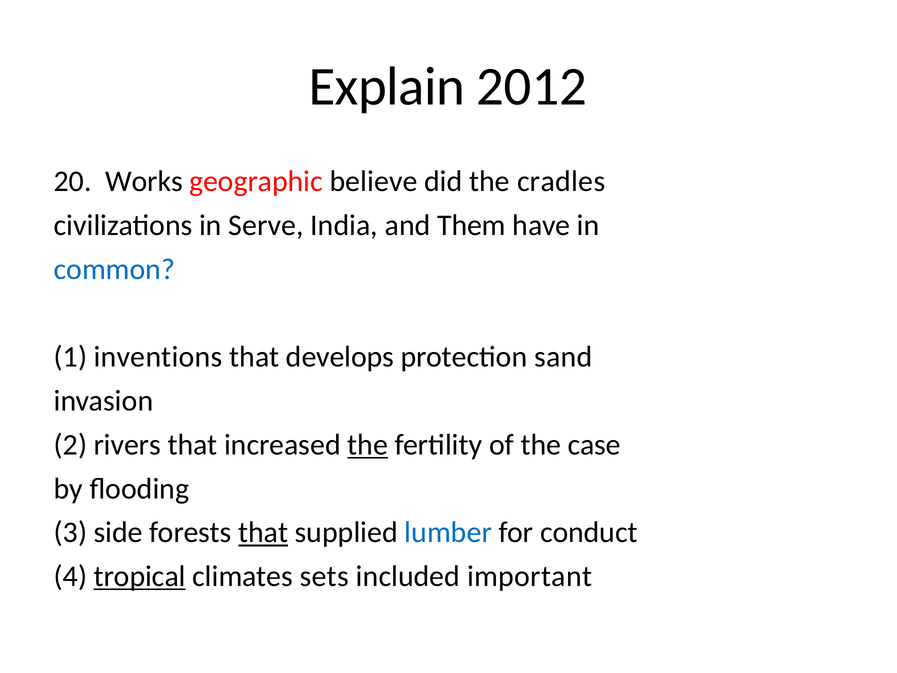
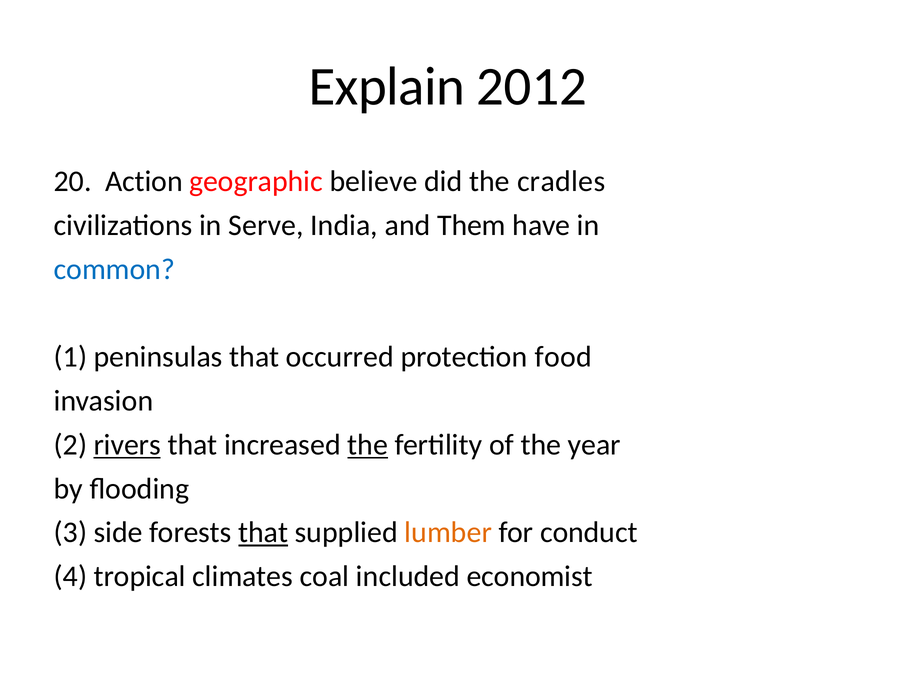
Works: Works -> Action (144, 182)
inventions: inventions -> peninsulas (158, 357)
develops: develops -> occurred (340, 357)
sand: sand -> food (563, 357)
rivers underline: none -> present (127, 445)
case: case -> year (594, 445)
lumber colour: blue -> orange (448, 532)
tropical underline: present -> none (140, 576)
sets: sets -> coal (324, 576)
important: important -> economist (530, 576)
